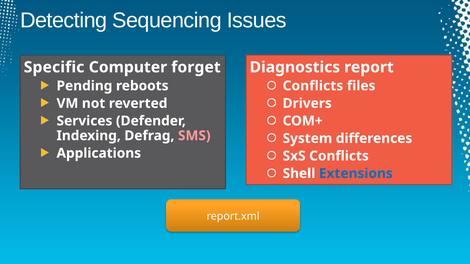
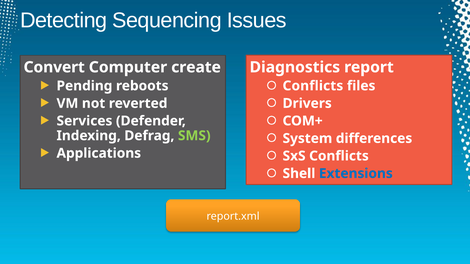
Specific: Specific -> Convert (54, 67)
forget: forget -> create (196, 67)
SMS colour: pink -> light green (194, 136)
